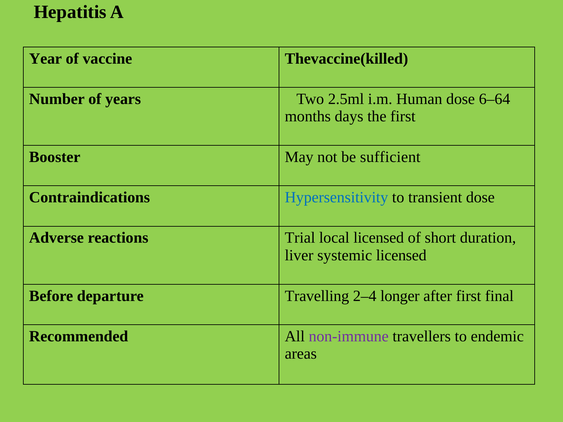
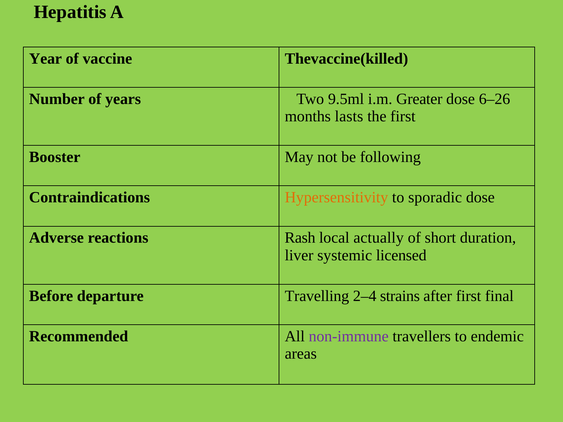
2.5ml: 2.5ml -> 9.5ml (346, 99)
Human: Human -> Greater (419, 99)
6–64: 6–64 -> 6–26 (495, 99)
days: days -> lasts (349, 116)
sufficient: sufficient -> following (390, 157)
Hypersensitivity colour: blue -> orange (336, 198)
transient: transient -> sporadic (435, 198)
Trial: Trial -> Rash (300, 238)
local licensed: licensed -> actually (379, 238)
longer: longer -> strains (400, 296)
